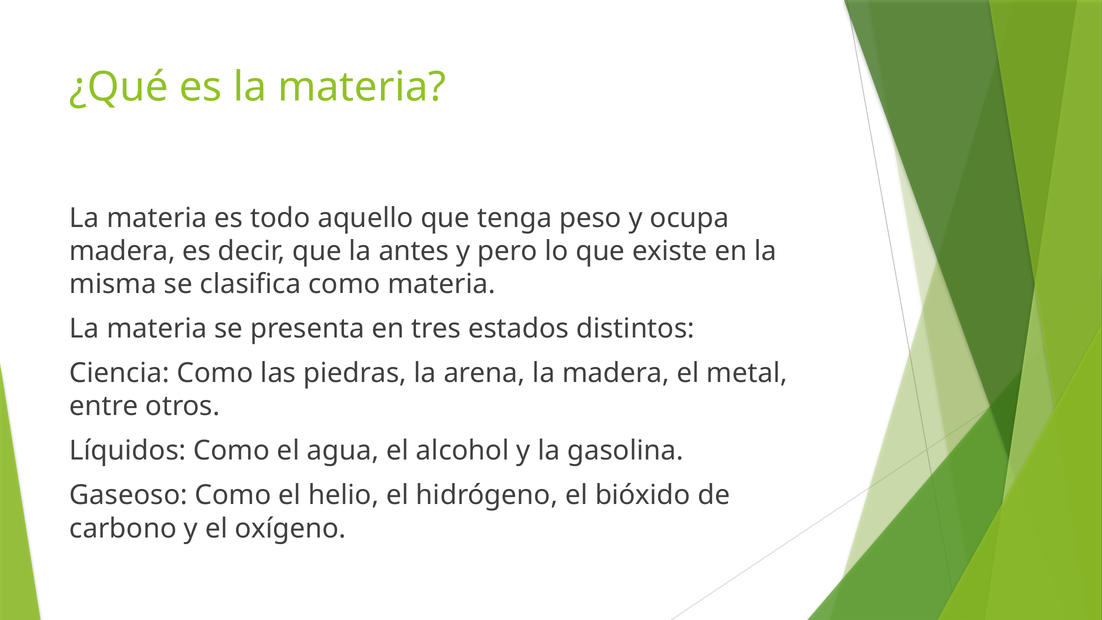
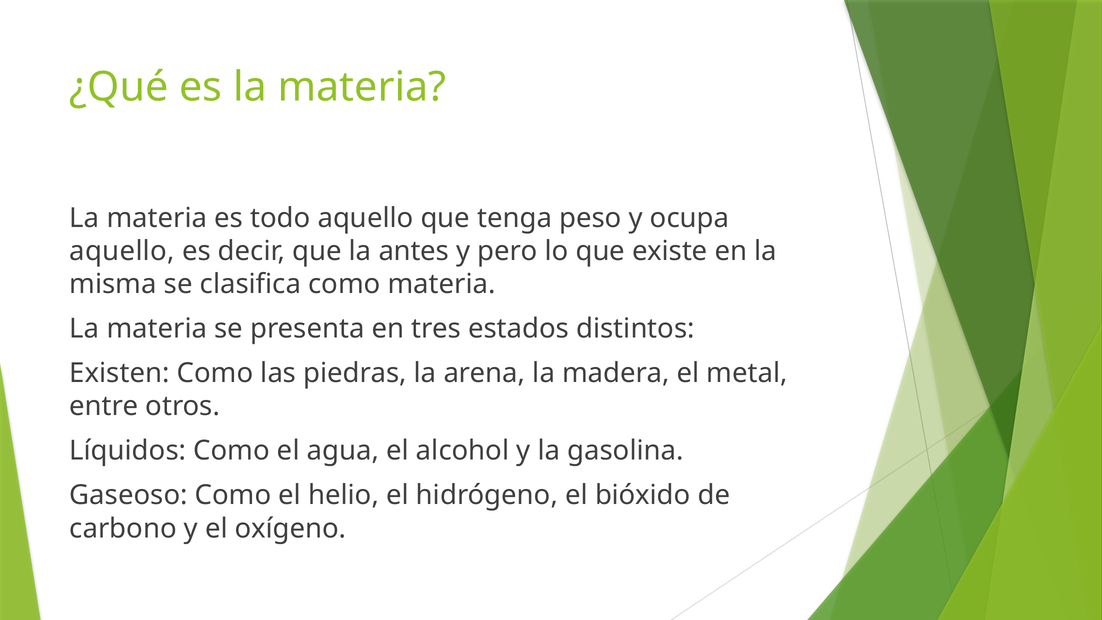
madera: madera -> aquello (122, 251)
Ciencia: Ciencia -> Existen (119, 373)
